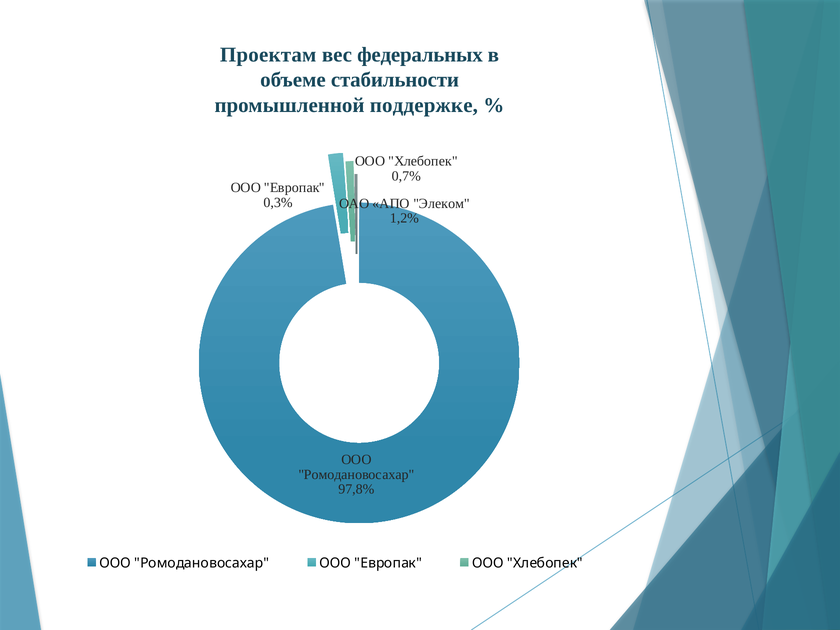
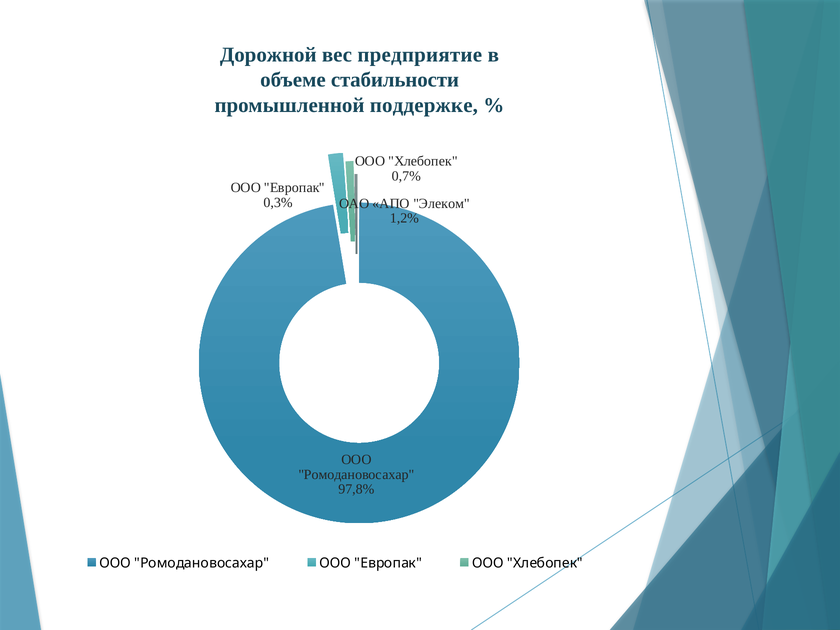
Проектам: Проектам -> Дорожной (268, 55)
федеральных: федеральных -> предприятие (420, 55)
